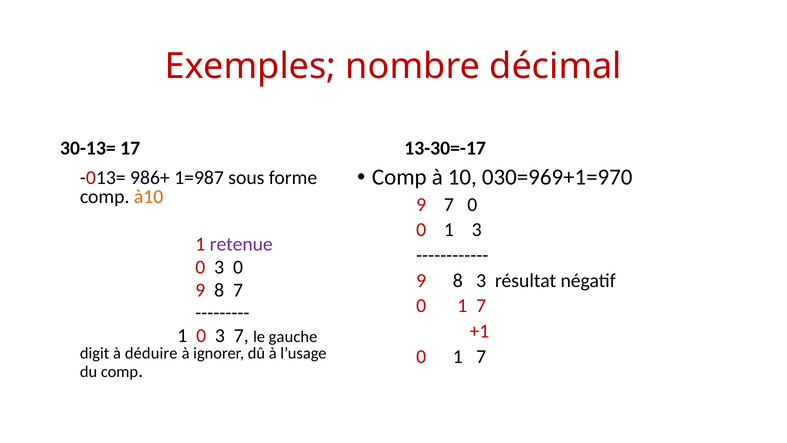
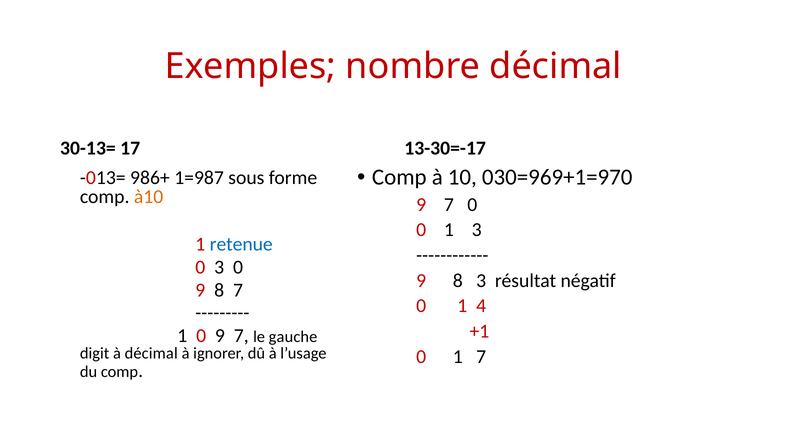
retenue colour: purple -> blue (241, 244)
7: 7 -> 4 (481, 306)
1 0 3: 3 -> 9 (220, 335)
à déduire: déduire -> décimal (151, 353)
